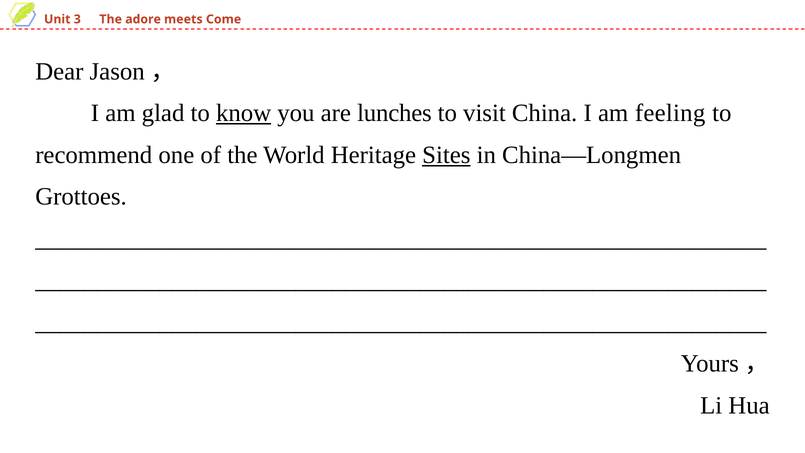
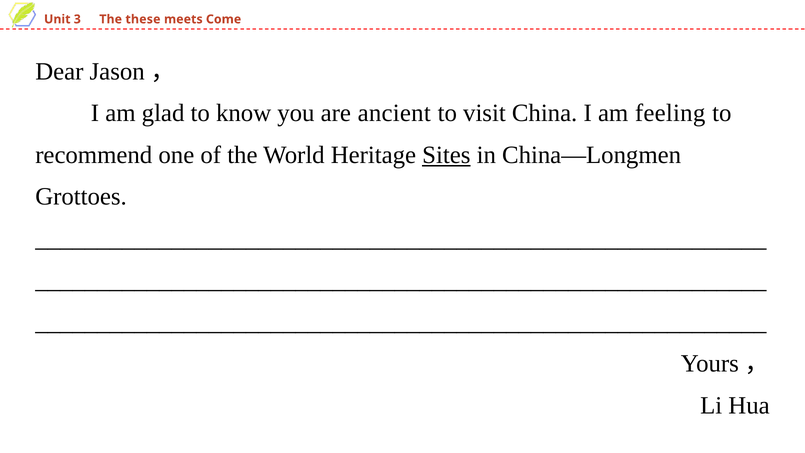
adore: adore -> these (143, 19)
know underline: present -> none (244, 113)
lunches: lunches -> ancient (394, 113)
